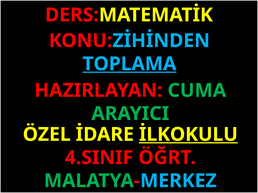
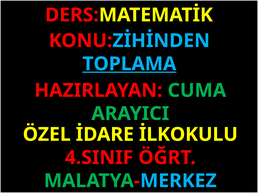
İLKOKULU underline: present -> none (188, 135)
